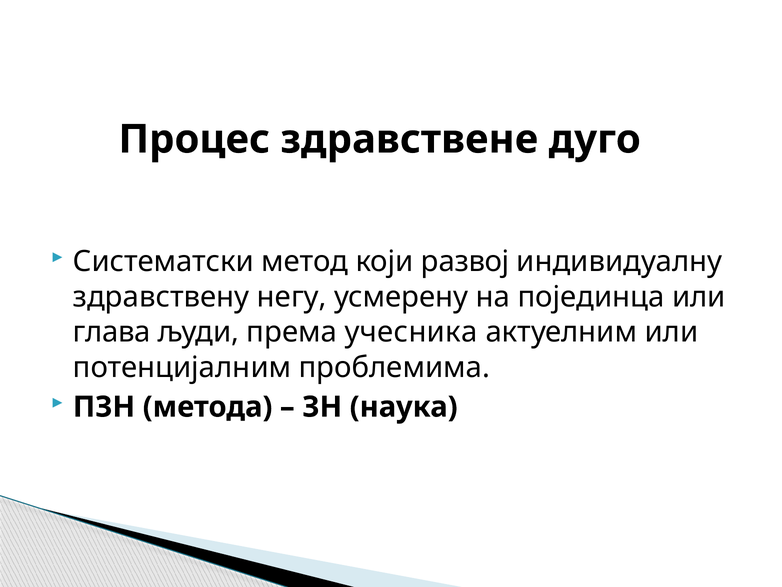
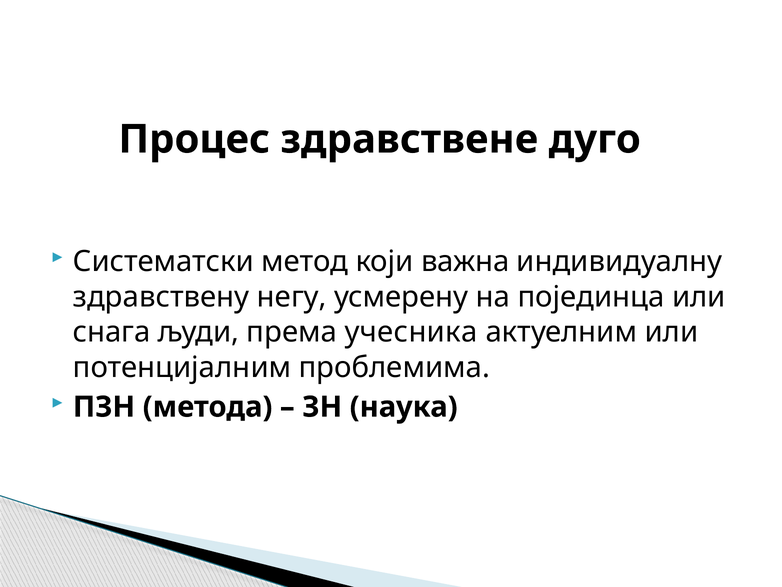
развој: развој -> важна (465, 261)
глава: глава -> снага (112, 332)
